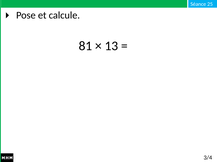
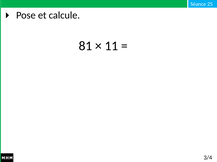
13: 13 -> 11 (111, 46)
